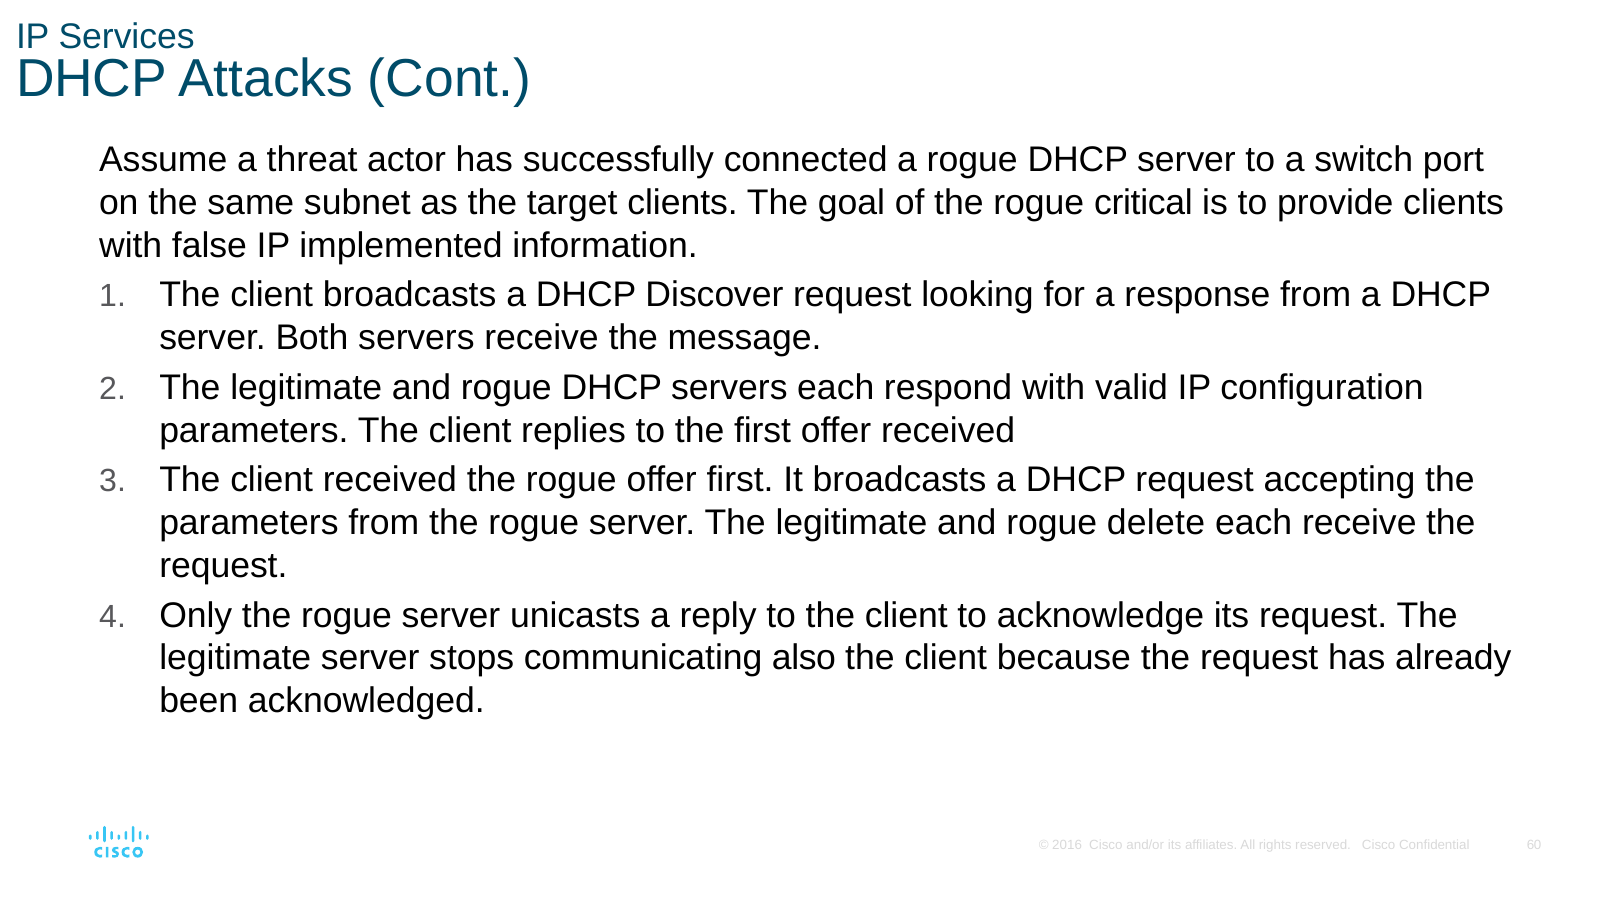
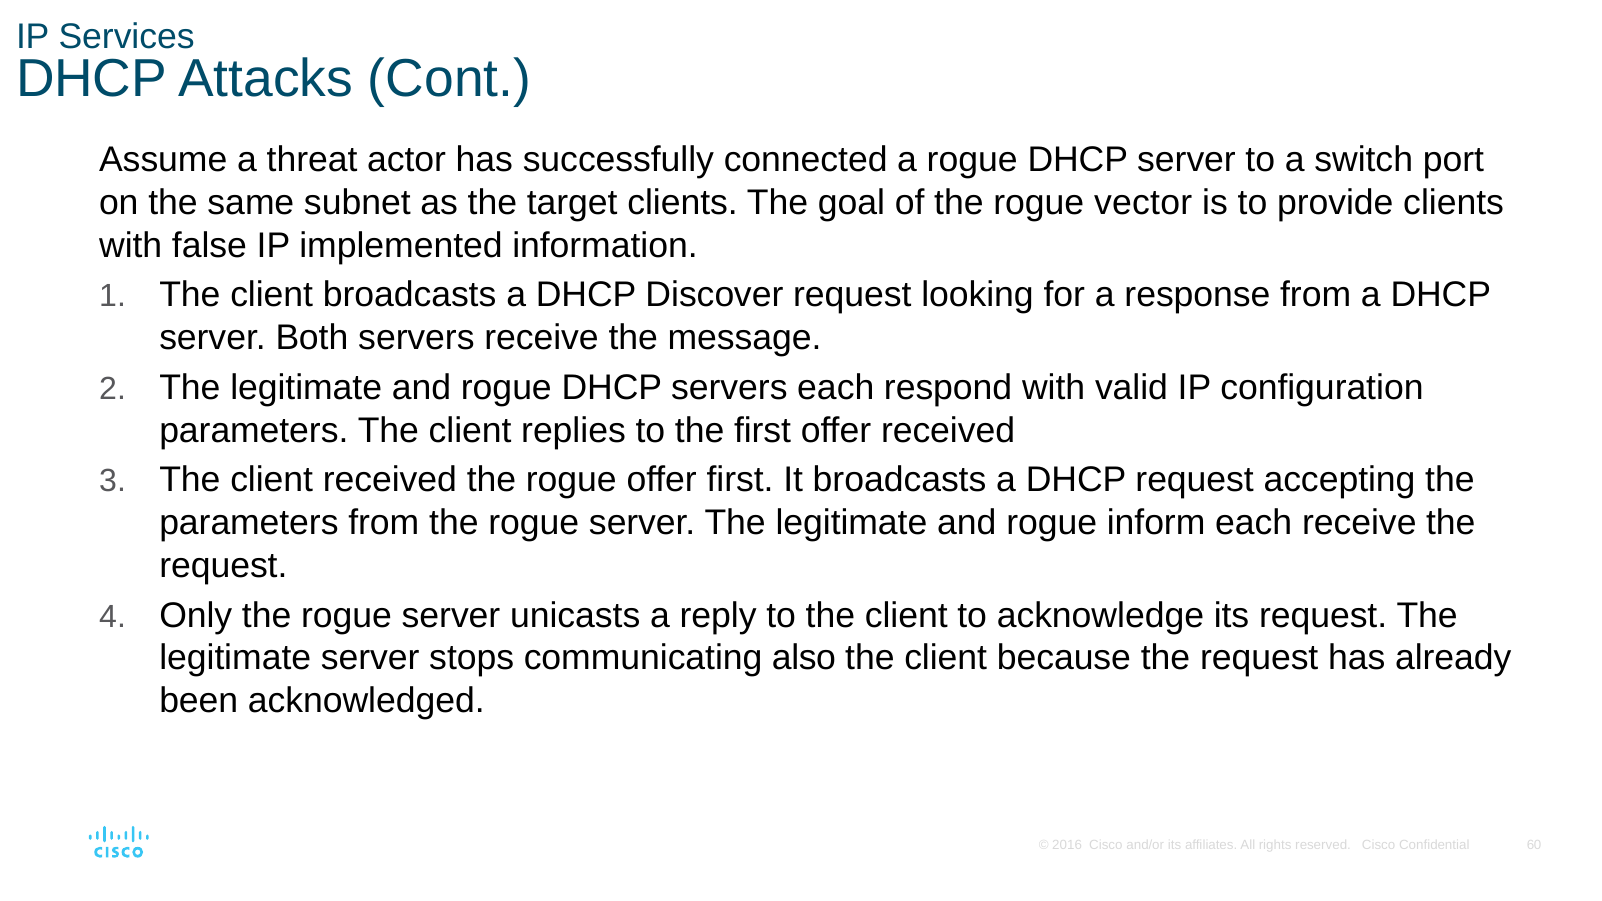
critical: critical -> vector (1143, 203)
delete: delete -> inform (1156, 523)
